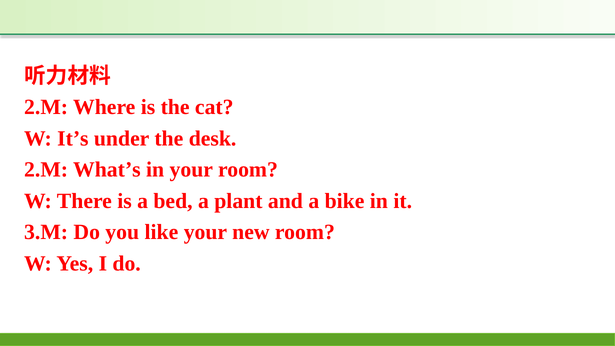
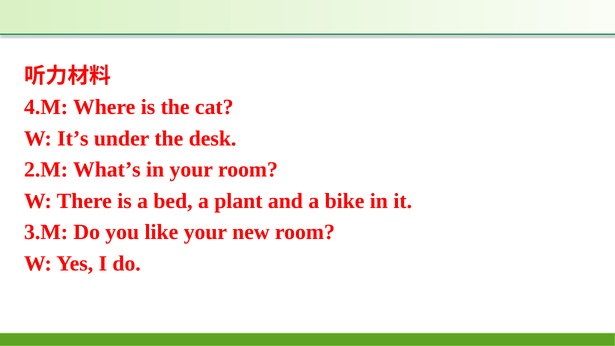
2.M: 2.M -> 4.M (46, 107)
